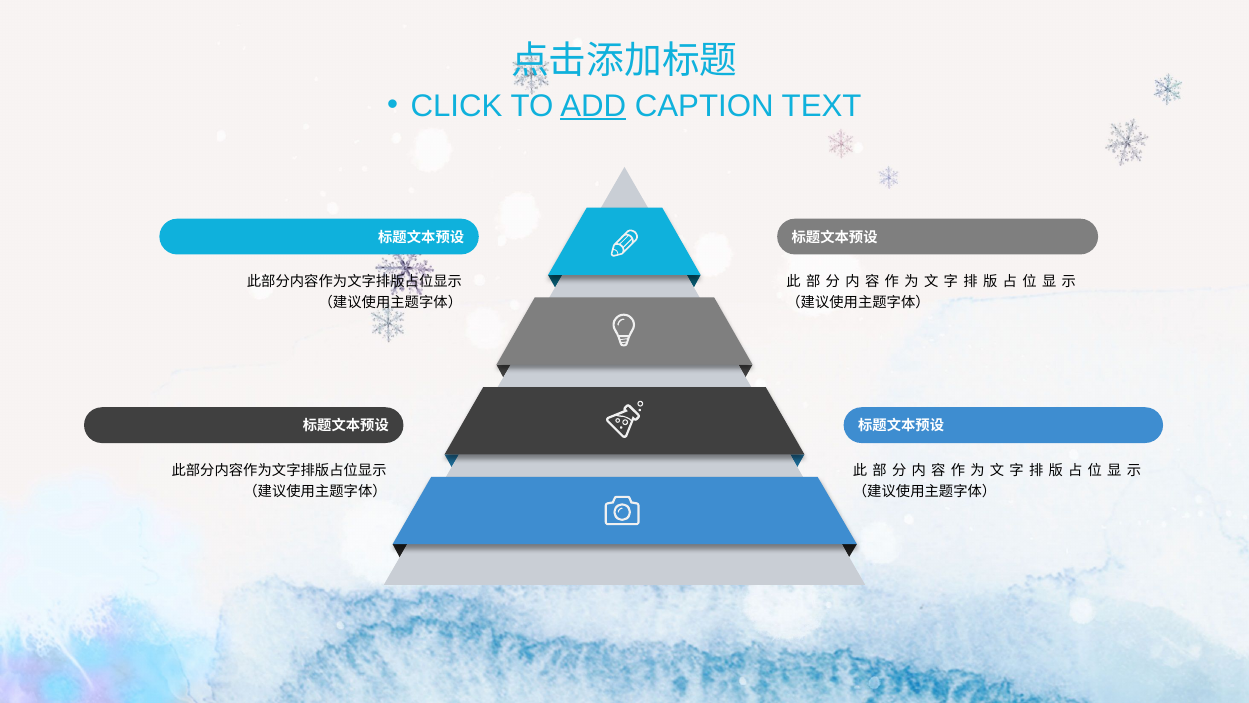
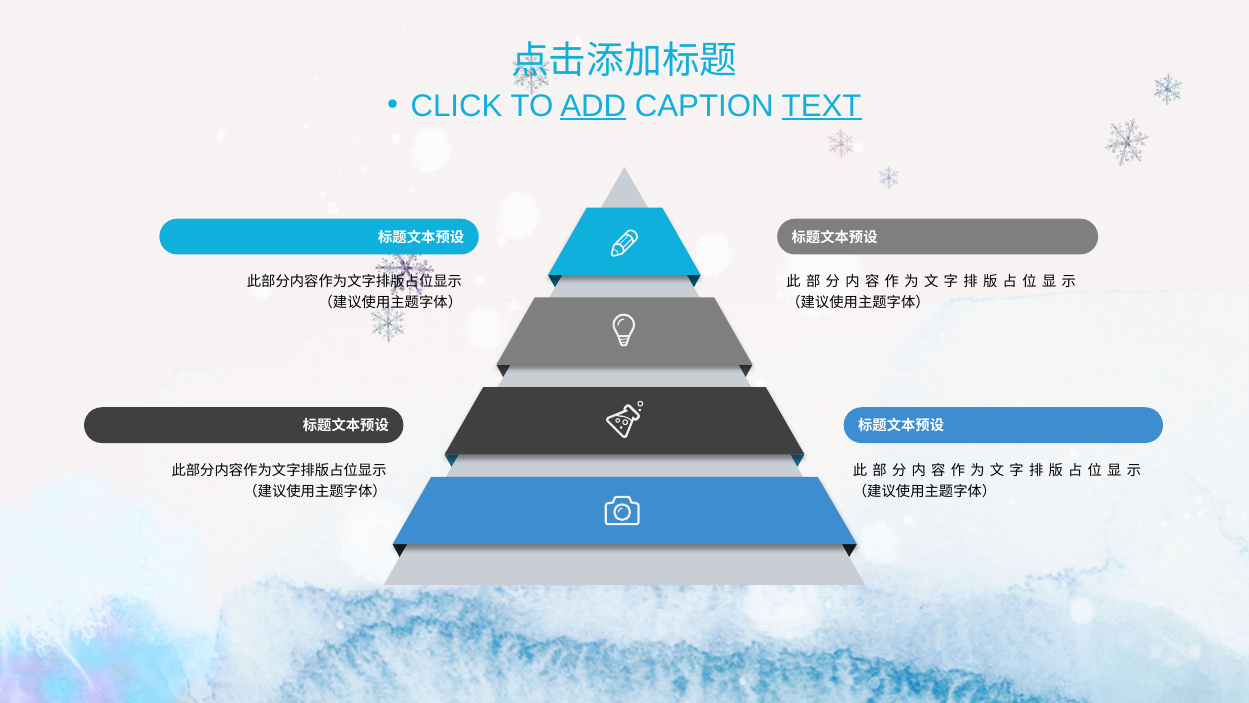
TEXT underline: none -> present (822, 106)
